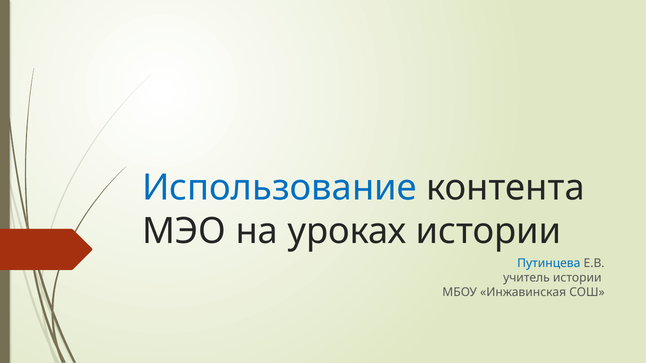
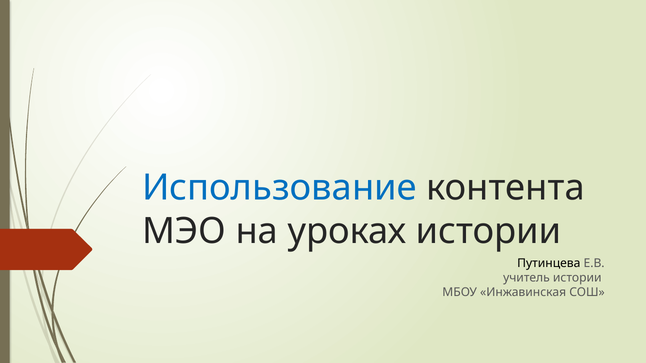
Путинцева colour: blue -> black (549, 264)
